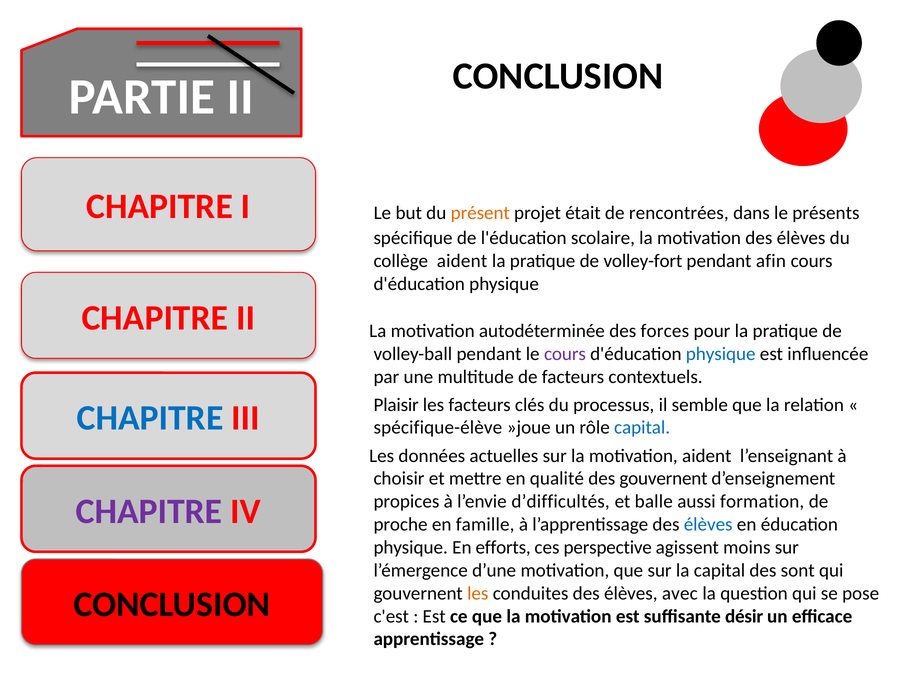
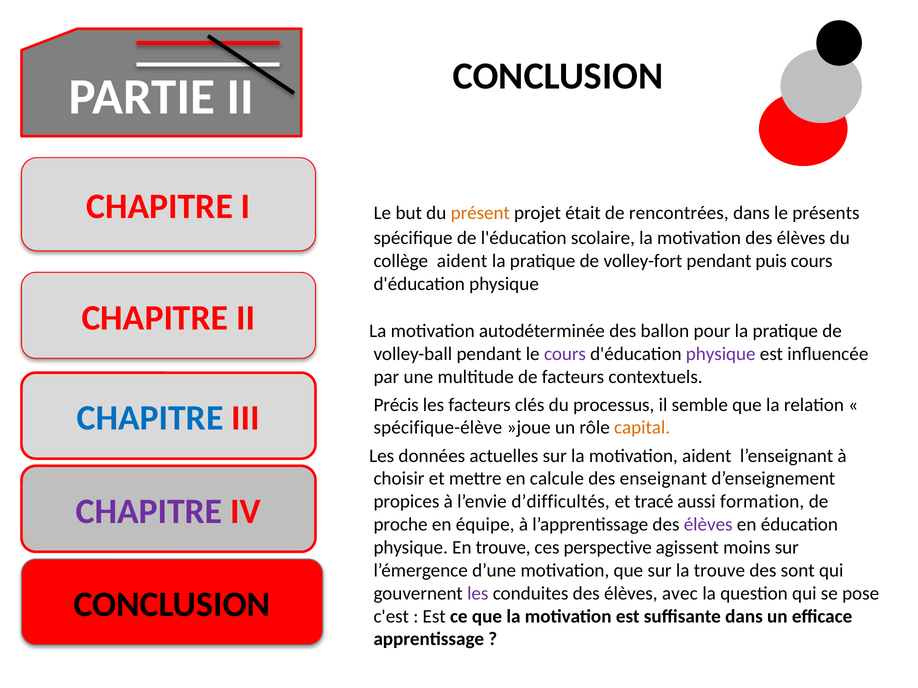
afin: afin -> puis (771, 261)
forces: forces -> ballon (665, 331)
physique colour: blue -> purple (721, 354)
Plaisir: Plaisir -> Précis (396, 405)
capital colour: blue -> orange (642, 428)
qualité: qualité -> calcule (557, 479)
des gouvernent: gouvernent -> enseignant (663, 479)
balle: balle -> tracé (654, 502)
famille: famille -> équipe (485, 525)
élèves colour: blue -> purple (708, 525)
En efforts: efforts -> trouve (503, 548)
la capital: capital -> trouve (719, 571)
les colour: orange -> purple (478, 594)
suffisante désir: désir -> dans (744, 617)
